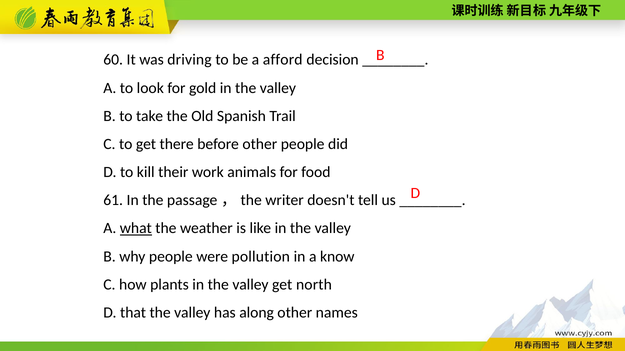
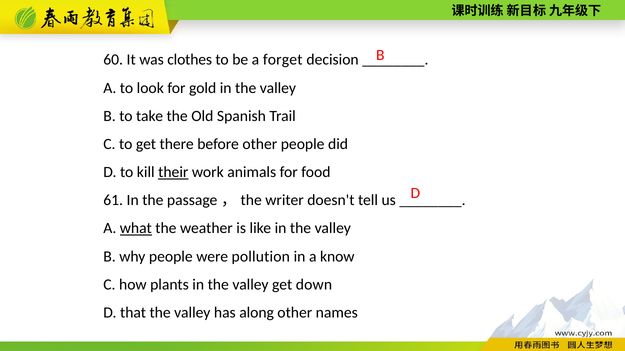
driving: driving -> clothes (190, 60)
afford: afford -> forget (283, 60)
their underline: none -> present (173, 172)
north: north -> down (314, 285)
